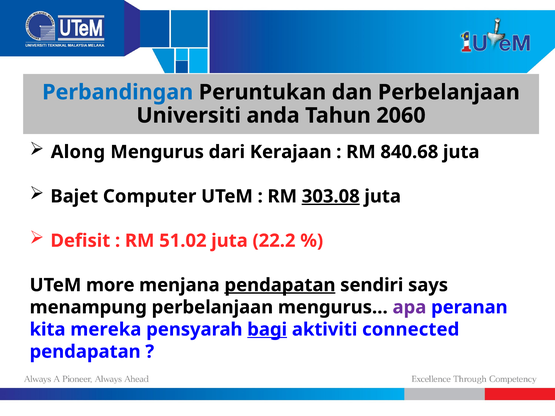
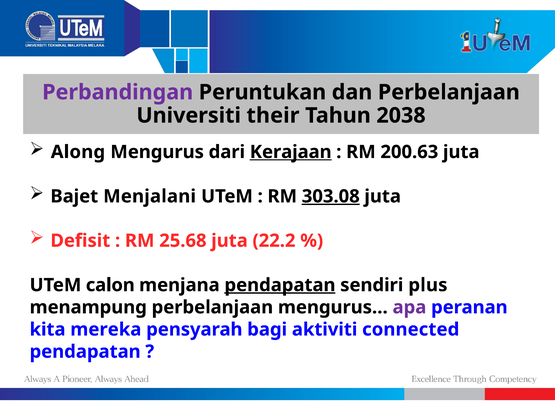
Perbandingan colour: blue -> purple (118, 92)
anda: anda -> their (273, 116)
2060: 2060 -> 2038 (401, 116)
Kerajaan underline: none -> present (291, 152)
840.68: 840.68 -> 200.63 (409, 152)
Computer: Computer -> Menjalani (150, 196)
51.02: 51.02 -> 25.68 (183, 241)
more: more -> calon (110, 285)
says: says -> plus (428, 285)
bagi underline: present -> none (267, 330)
